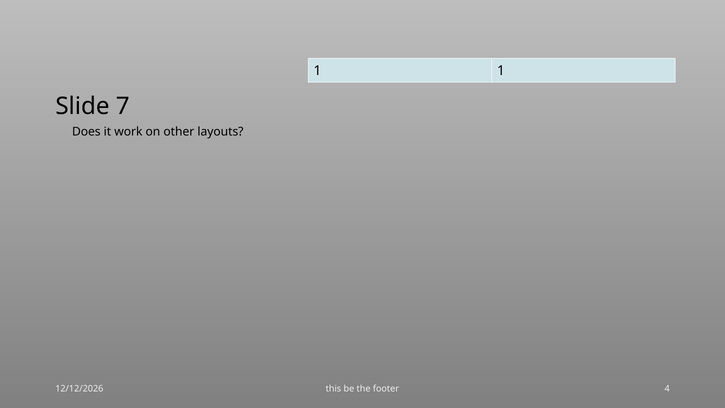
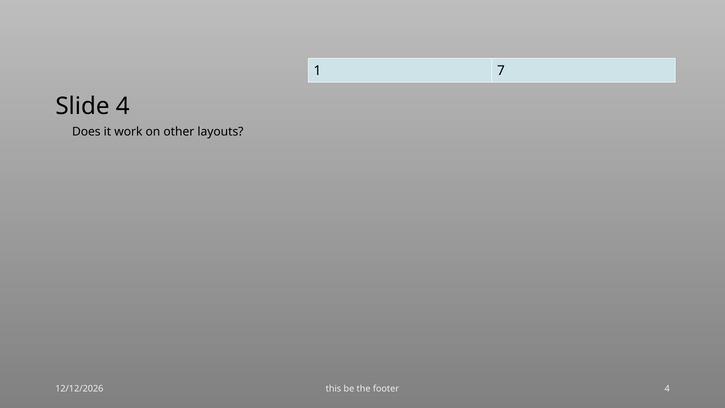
1 1: 1 -> 7 (501, 71)
Slide 7: 7 -> 4 (123, 106)
